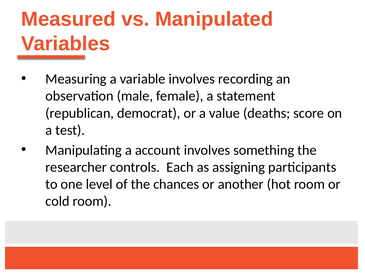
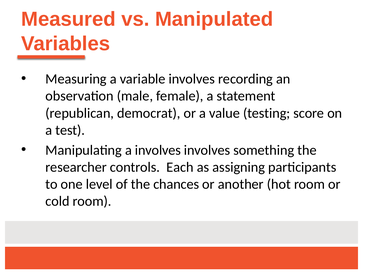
deaths: deaths -> testing (267, 113)
a account: account -> involves (158, 150)
